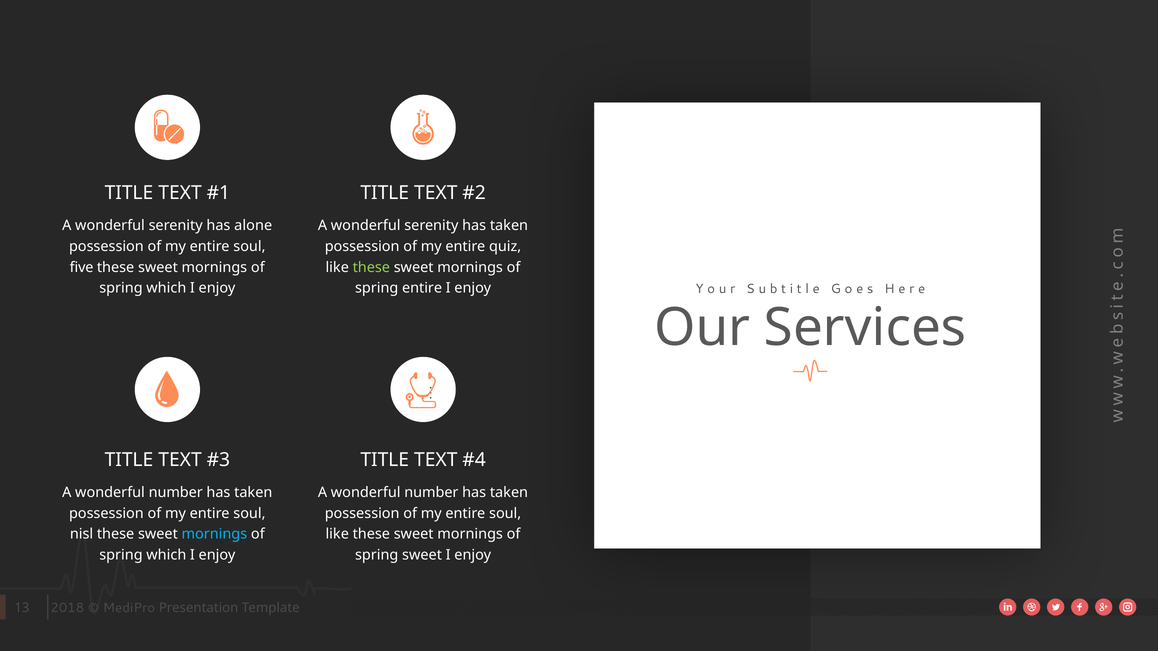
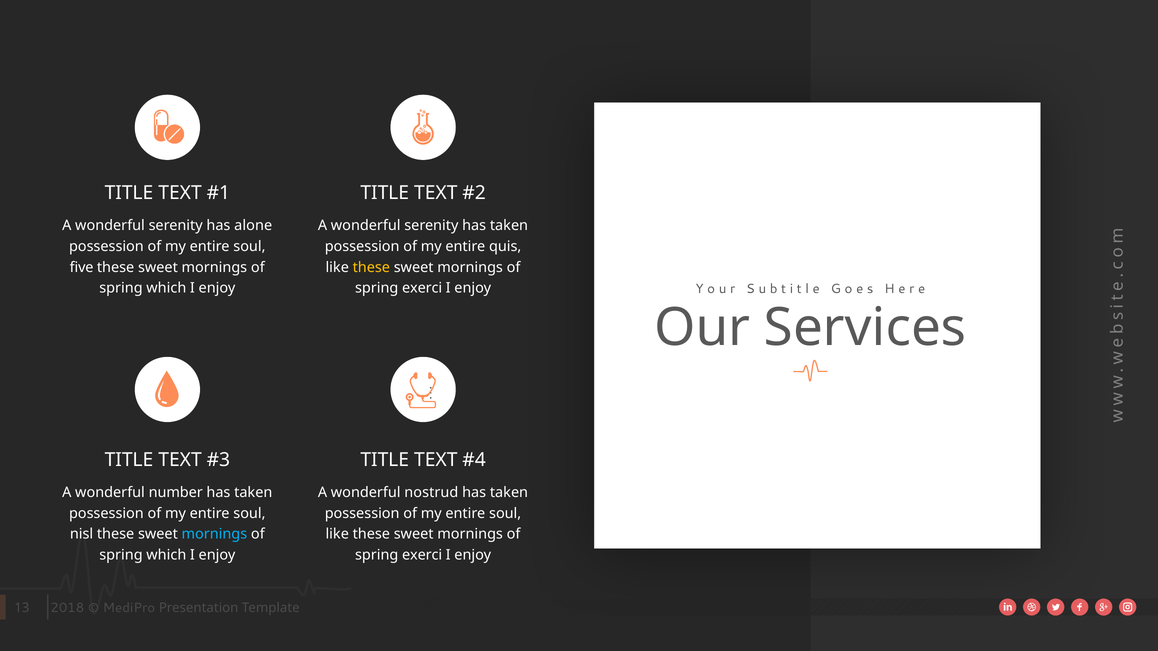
quiz: quiz -> quis (505, 247)
these colour: light green -> yellow (371, 268)
entire: entire -> exerci (422, 288)
number: number -> nostrud (431, 493)
sweet: sweet -> exerci (422, 555)
